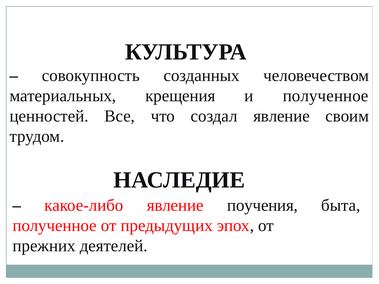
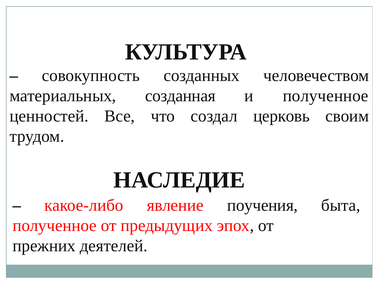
крещения: крещения -> созданная (180, 96)
создал явление: явление -> церковь (282, 116)
